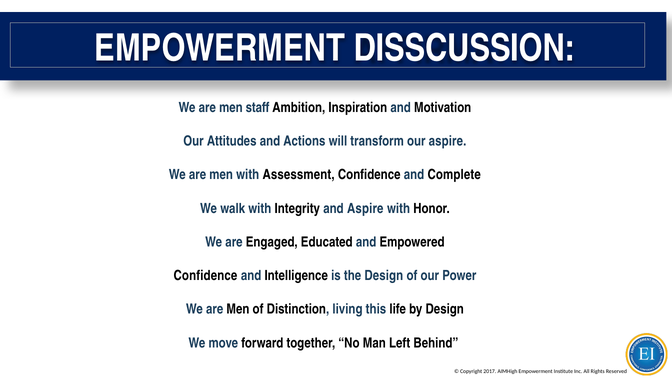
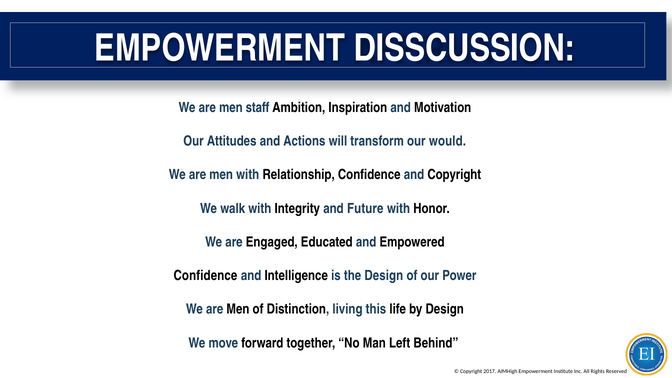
our aspire: aspire -> would (448, 141)
Assessment: Assessment -> Relationship (299, 175)
and Complete: Complete -> Copyright (454, 175)
and Aspire: Aspire -> Future (365, 208)
